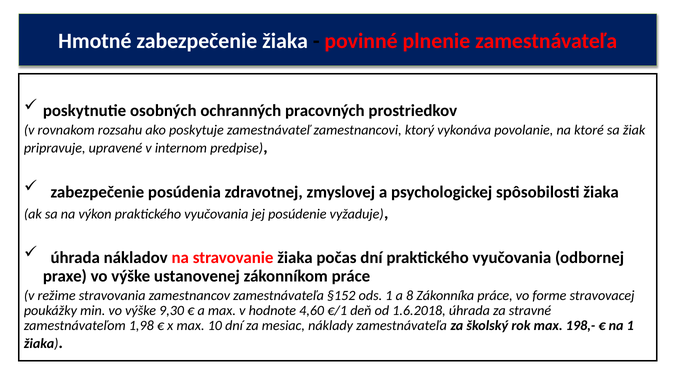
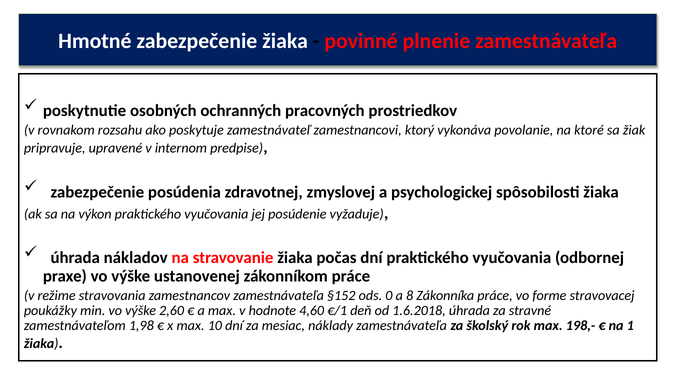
ods 1: 1 -> 0 (389, 295)
9,30: 9,30 -> 2,60 (172, 310)
